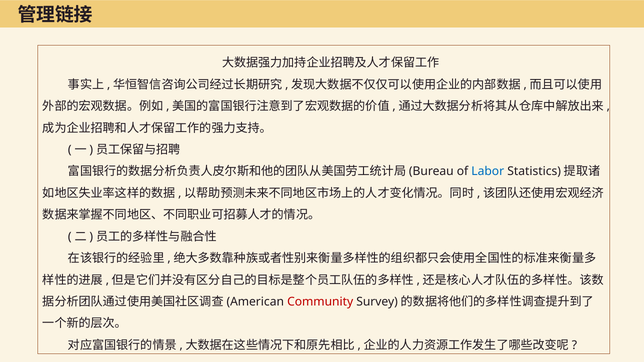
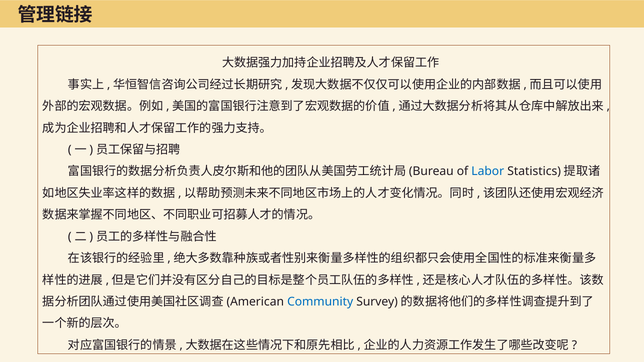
Community colour: red -> blue (320, 302)
